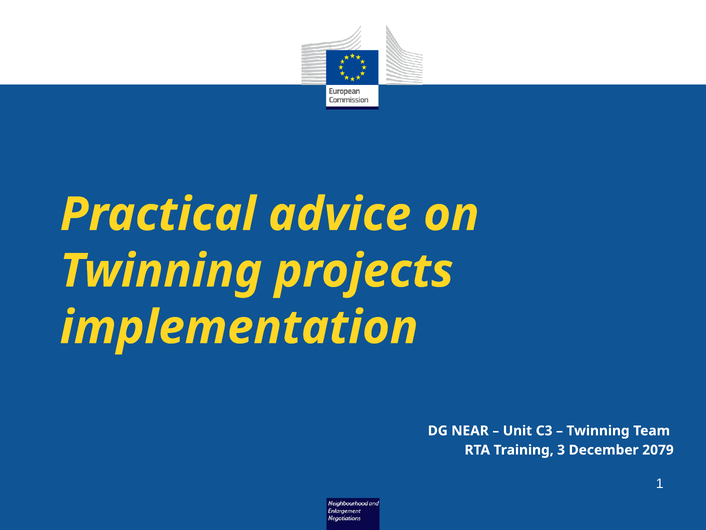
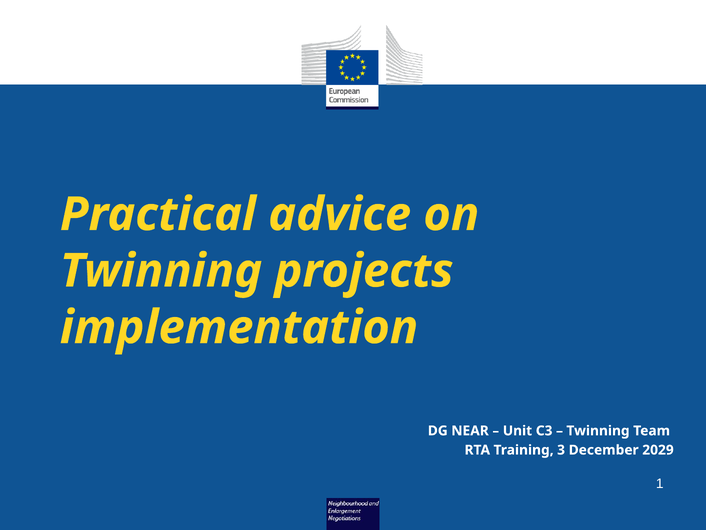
2079: 2079 -> 2029 (658, 450)
